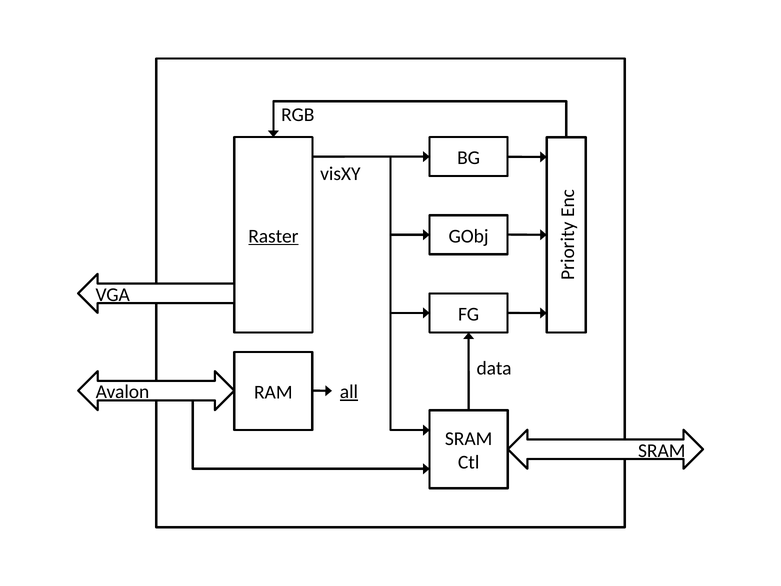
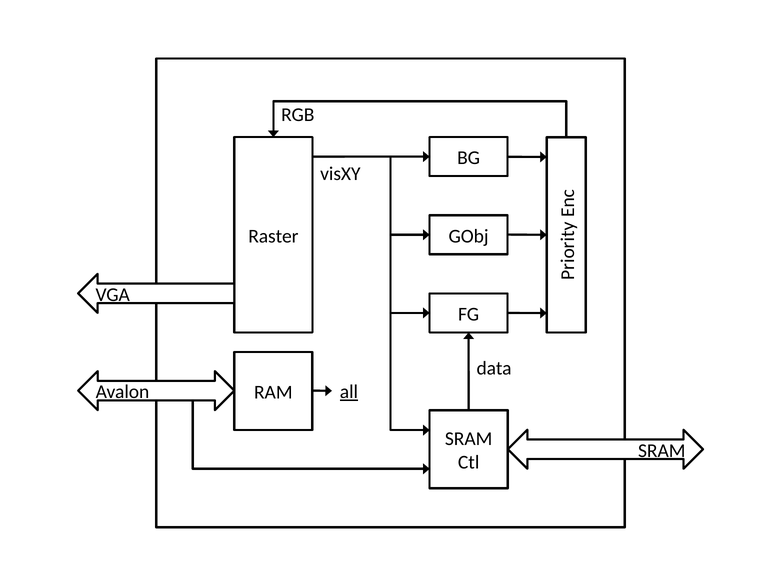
Raster underline: present -> none (273, 236)
